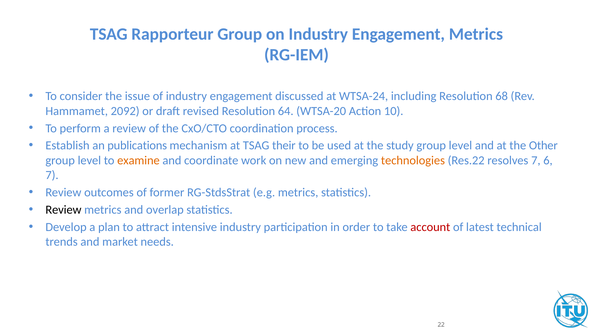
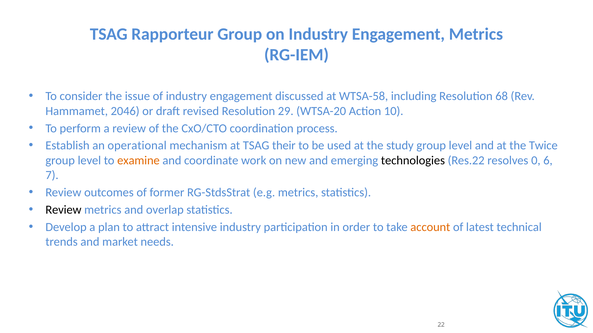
WTSA-24: WTSA-24 -> WTSA-58 (364, 96)
2092: 2092 -> 2046 (125, 111)
64: 64 -> 29 (286, 111)
publications: publications -> operational (137, 146)
Other: Other -> Twice (543, 146)
technologies colour: orange -> black (413, 161)
resolves 7: 7 -> 0 (536, 161)
account colour: red -> orange (430, 227)
